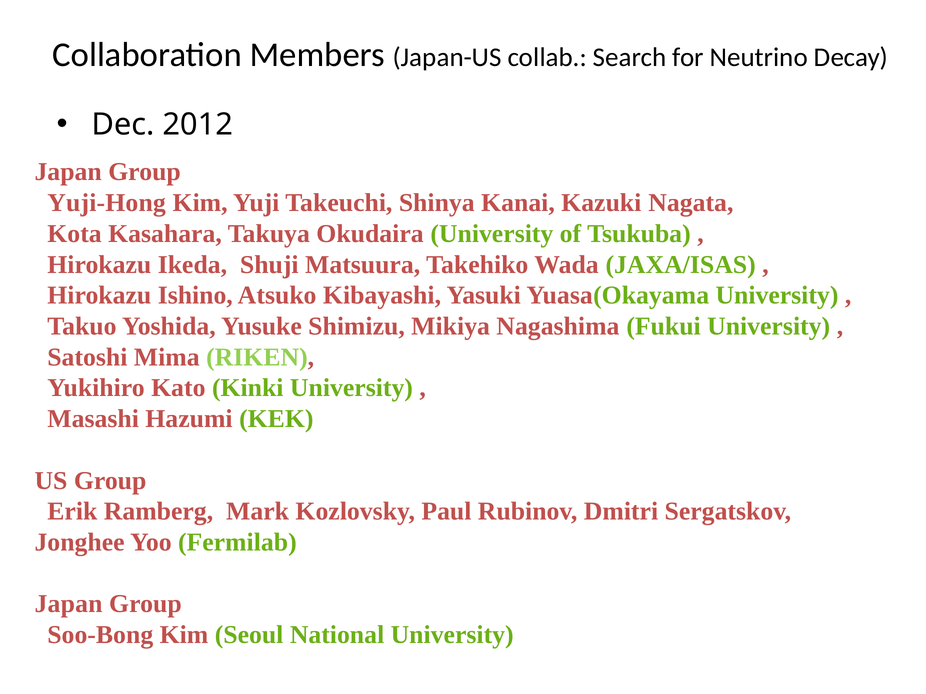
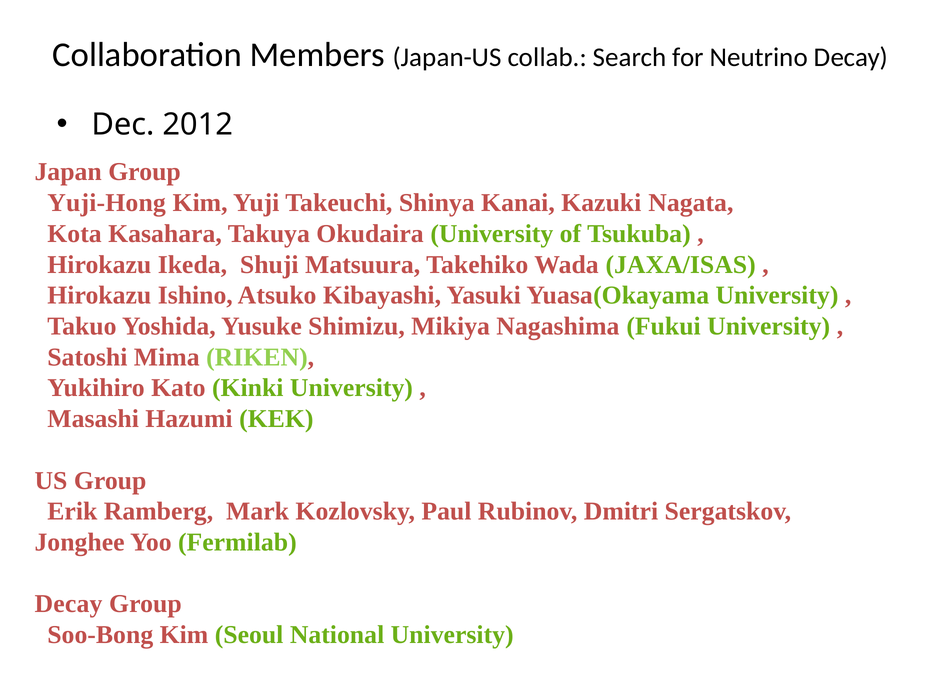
Japan: Japan -> Decay (69, 604)
